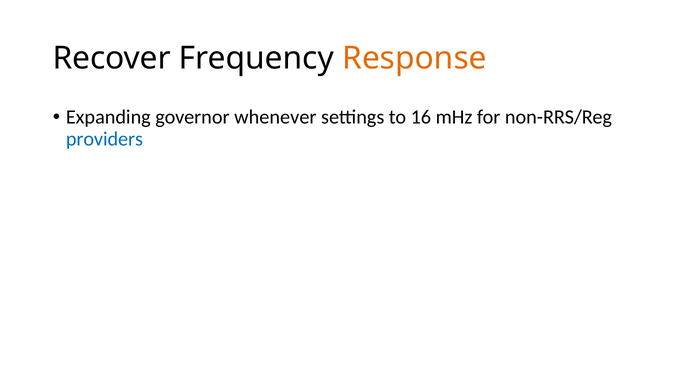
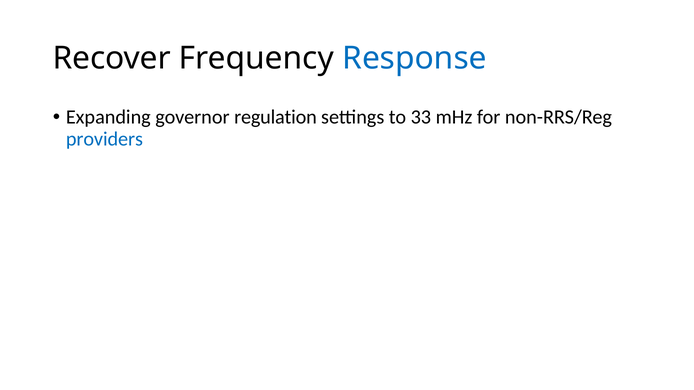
Response colour: orange -> blue (415, 58)
whenever: whenever -> regulation (275, 117)
16: 16 -> 33 (421, 117)
